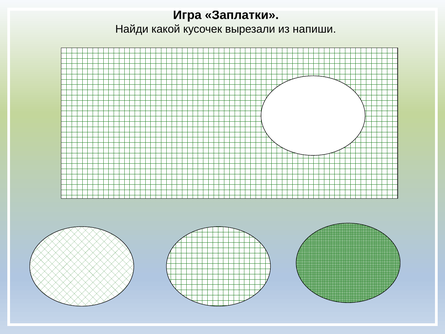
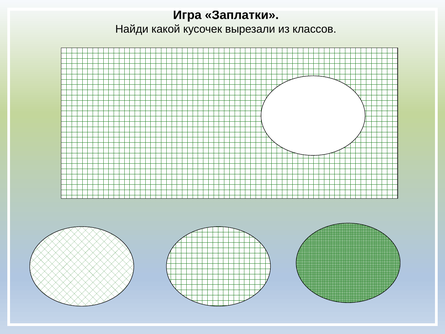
напиши: напиши -> классов (314, 29)
